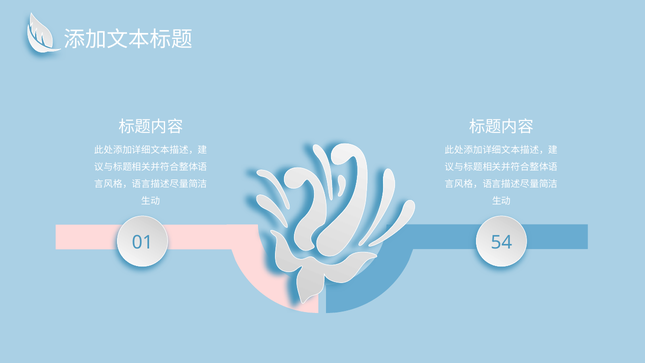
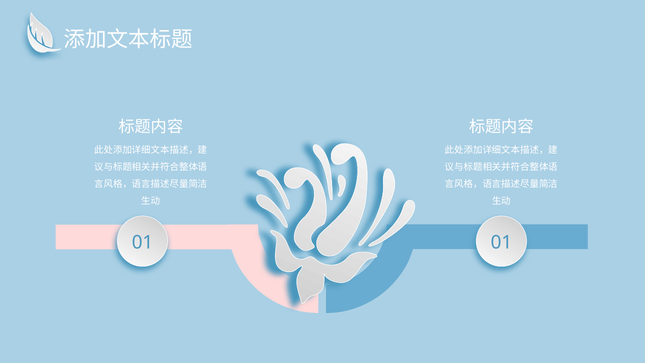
01 54: 54 -> 01 (501, 242)
